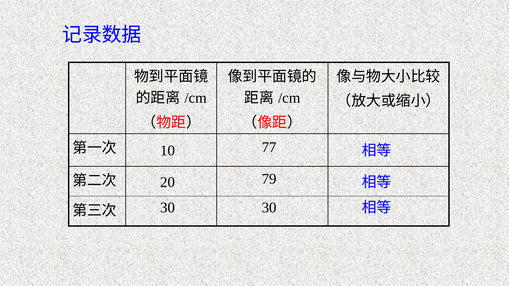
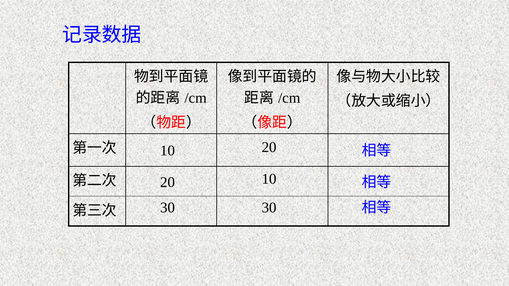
10 77: 77 -> 20 (269, 147)
20 79: 79 -> 10 (269, 179)
